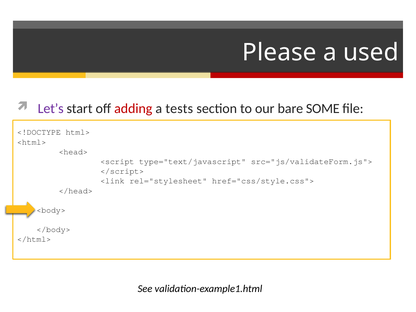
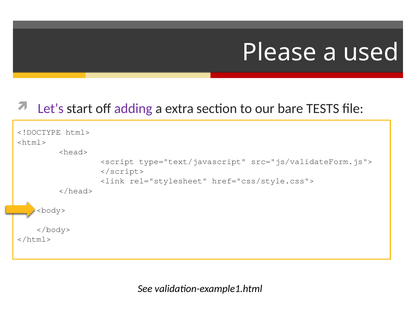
adding colour: red -> purple (133, 108)
tests: tests -> extra (179, 108)
SOME: SOME -> TESTS (323, 108)
